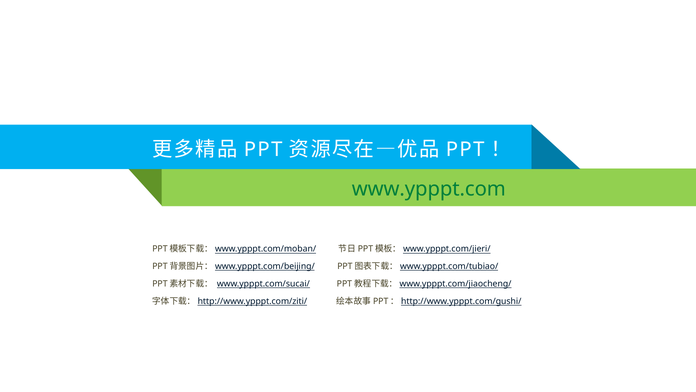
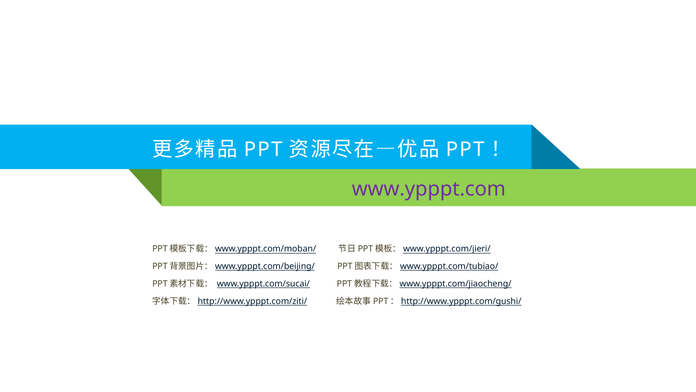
www.ypppt.com colour: green -> purple (429, 189)
